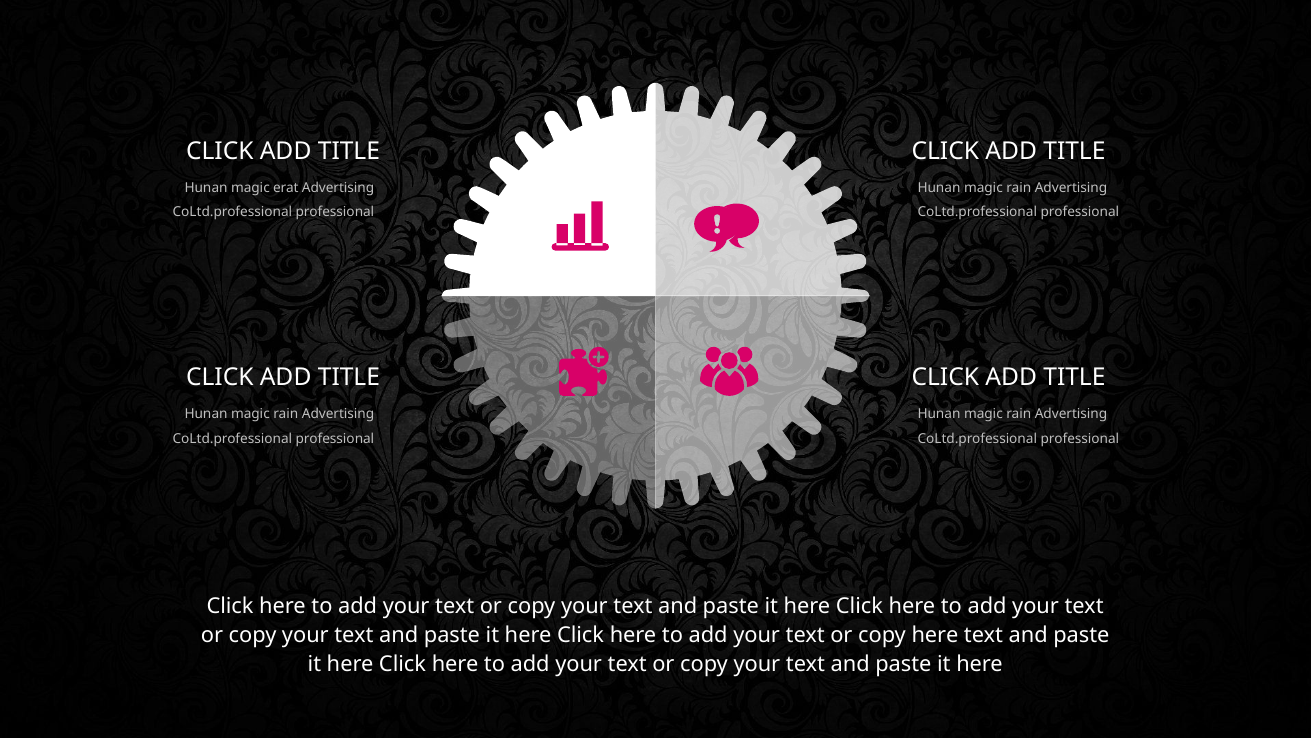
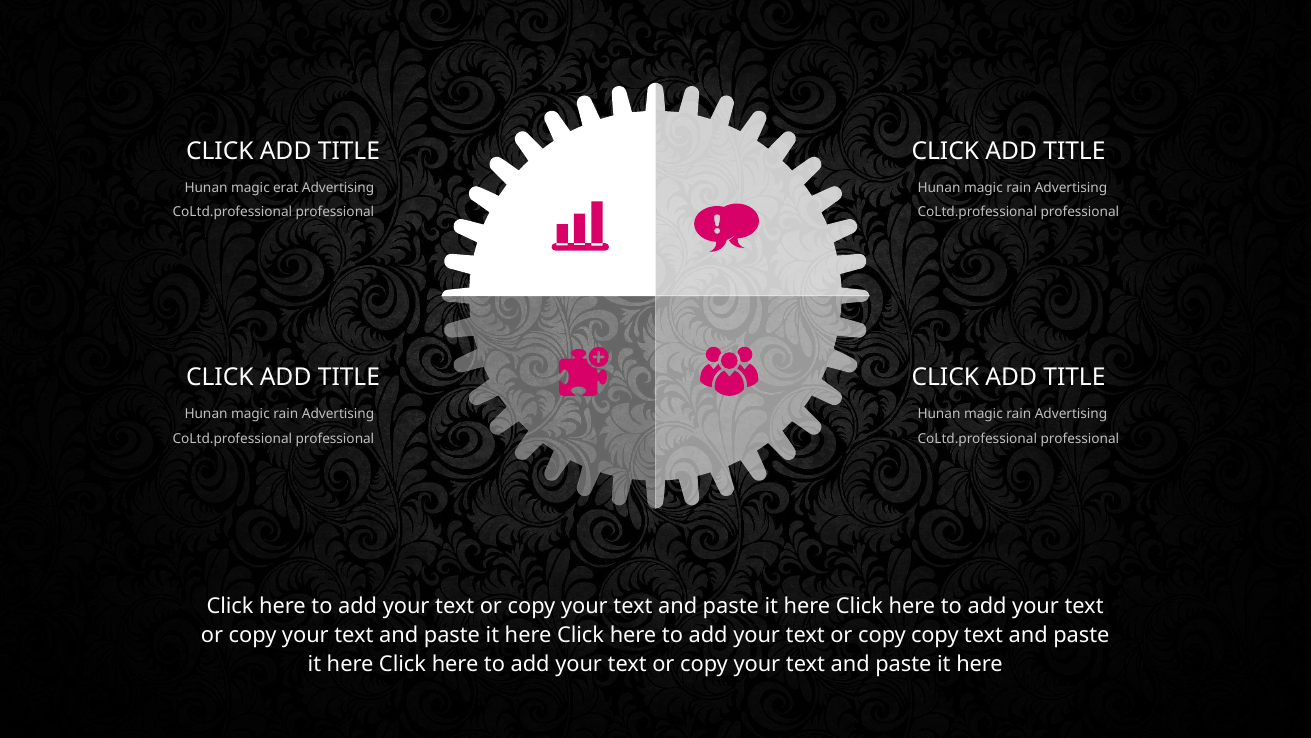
copy here: here -> copy (935, 635)
